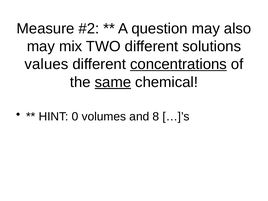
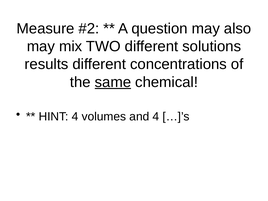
values: values -> results (46, 64)
concentrations underline: present -> none (178, 64)
HINT 0: 0 -> 4 (75, 117)
and 8: 8 -> 4 (156, 117)
